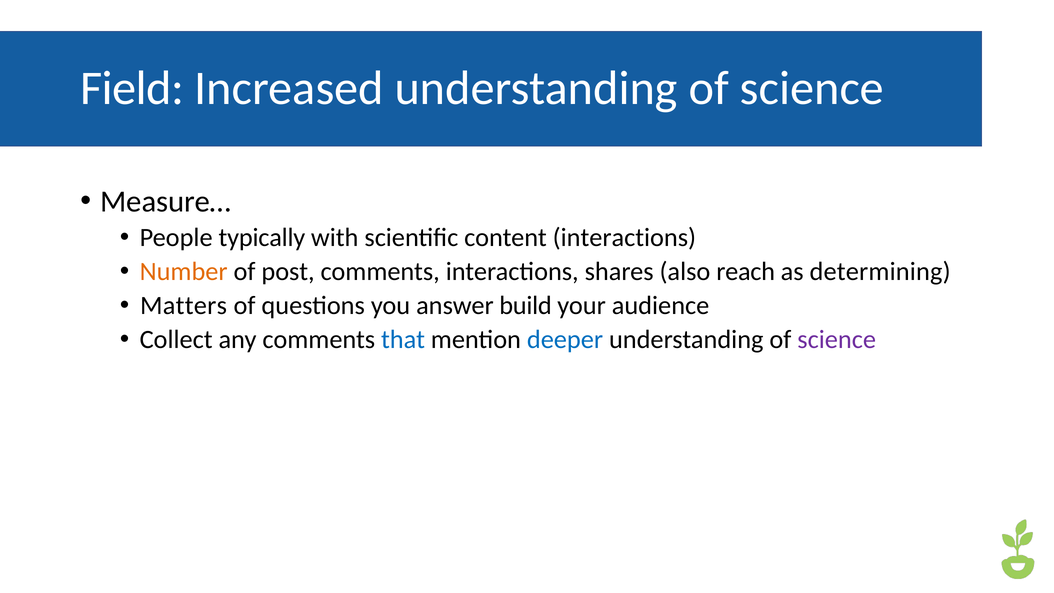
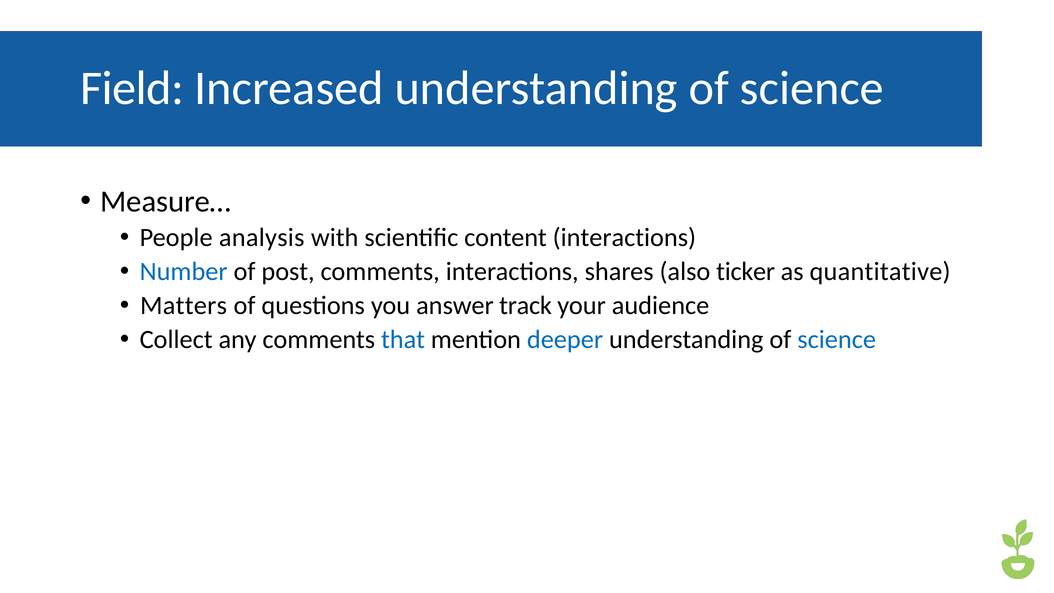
typically: typically -> analysis (262, 238)
Number colour: orange -> blue (184, 272)
reach: reach -> ticker (746, 272)
determining: determining -> quantitative (880, 272)
build: build -> track (526, 306)
science colour: purple -> blue (837, 339)
